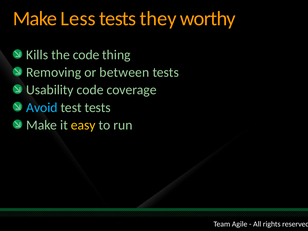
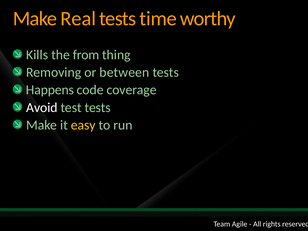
Less: Less -> Real (78, 19)
they: they -> time (158, 19)
the code: code -> from (86, 55)
Usability: Usability -> Happens (50, 90)
Avoid colour: light blue -> white (42, 108)
